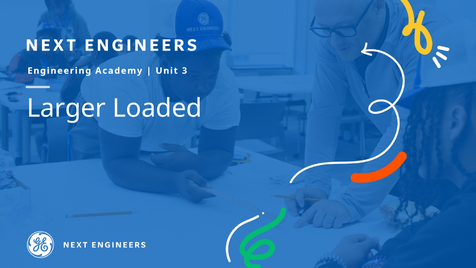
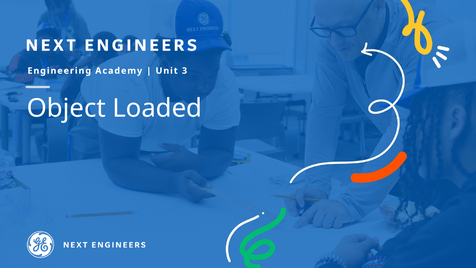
Larger: Larger -> Object (66, 108)
